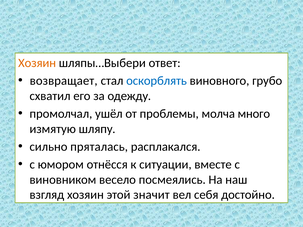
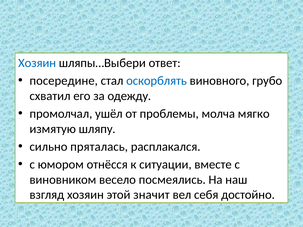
Хозяин colour: orange -> blue (37, 63)
возвращает: возвращает -> посередине (64, 81)
много: много -> мягко (254, 114)
